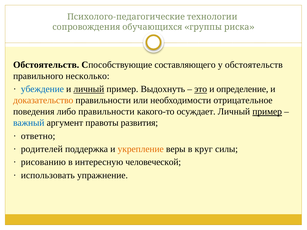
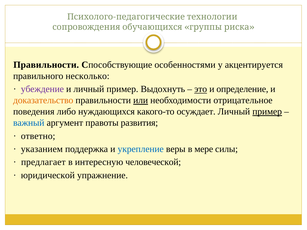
Обстоятельств: Обстоятельств -> Правильности (46, 65)
составляющего: составляющего -> особенностями (185, 65)
у обстоятельств: обстоятельств -> акцентируется (254, 65)
убеждение colour: blue -> purple (42, 89)
личный underline: present -> none (89, 89)
или underline: none -> present (141, 100)
либо правильности: правильности -> нуждающихся (107, 112)
родителей: родителей -> указанием (42, 149)
укрепление colour: orange -> blue (141, 149)
круг: круг -> мере (204, 149)
рисованию: рисованию -> предлагает (43, 162)
использовать: использовать -> юридической (48, 175)
